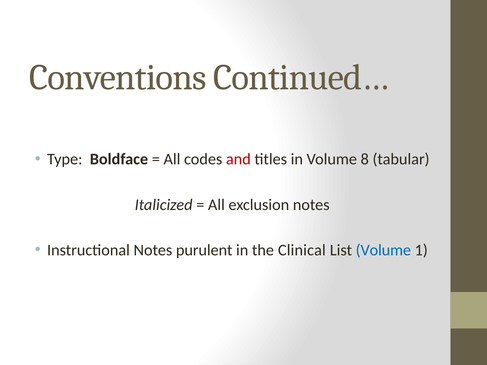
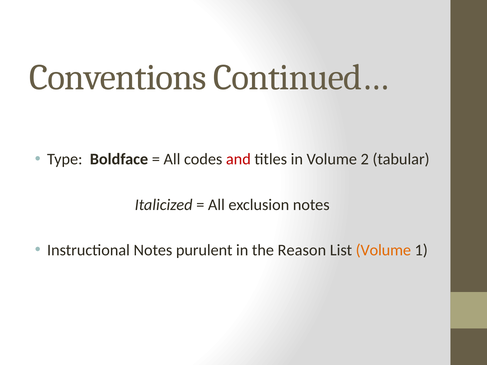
8: 8 -> 2 (365, 159)
Clinical: Clinical -> Reason (302, 250)
Volume colour: blue -> orange (383, 250)
